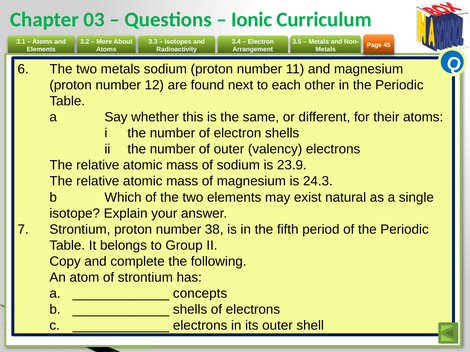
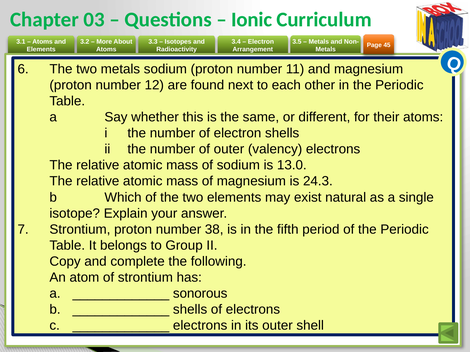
23.9: 23.9 -> 13.0 (292, 165)
concepts: concepts -> sonorous (200, 294)
